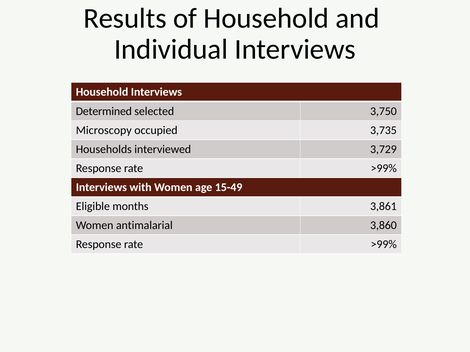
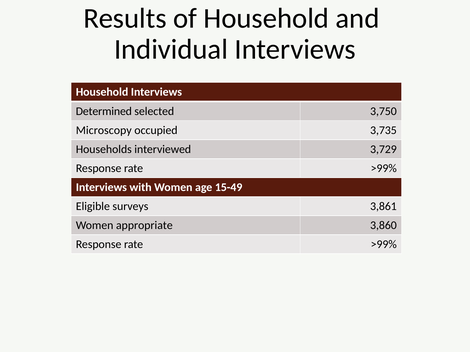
months: months -> surveys (130, 207)
antimalarial: antimalarial -> appropriate (144, 226)
